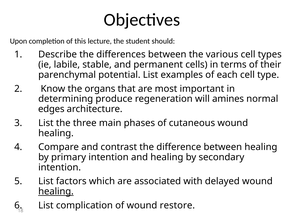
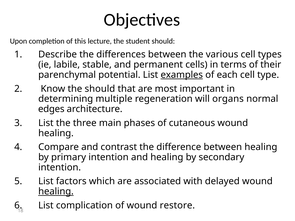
examples underline: none -> present (182, 75)
the organs: organs -> should (100, 89)
produce: produce -> multiple (114, 99)
amines: amines -> organs (228, 99)
